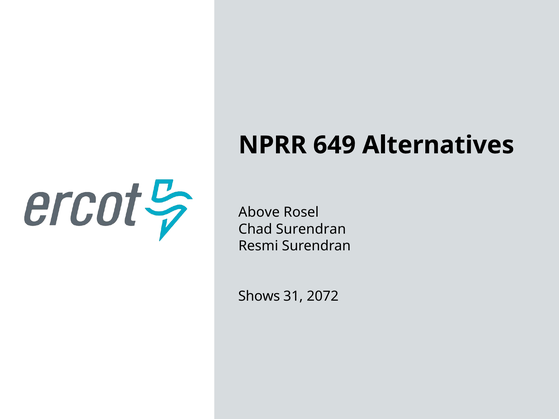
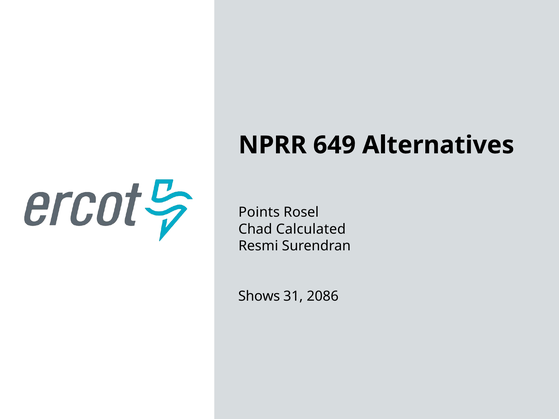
Above: Above -> Points (259, 212)
Chad Surendran: Surendran -> Calculated (311, 229)
2072: 2072 -> 2086 (323, 296)
